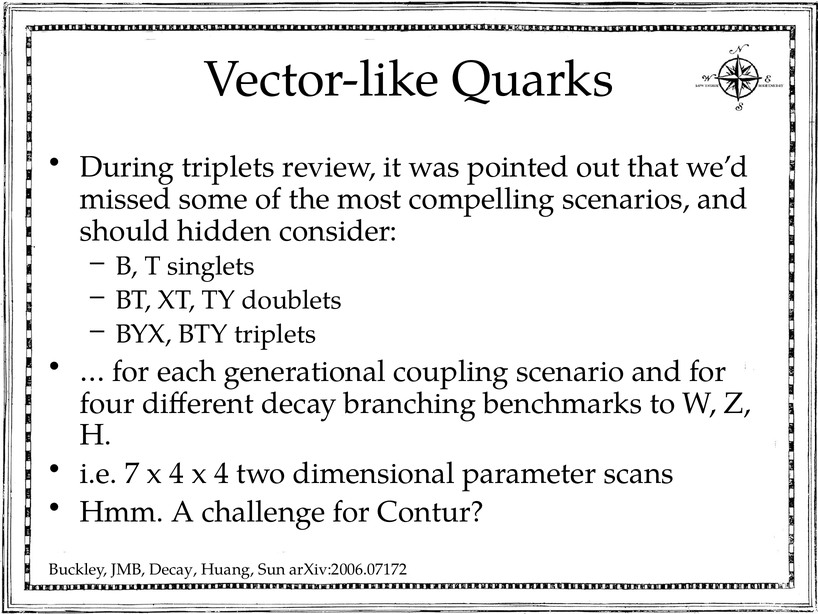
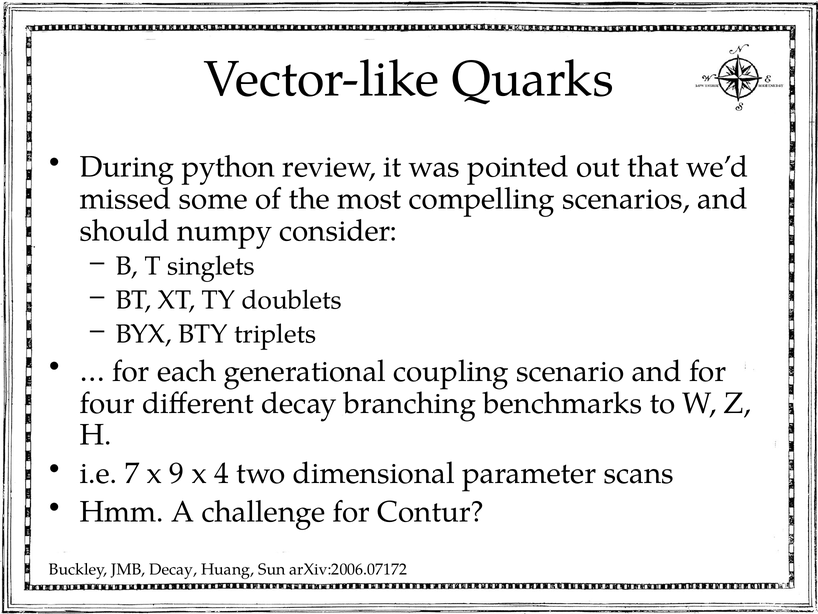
During triplets: triplets -> python (228, 167)
hidden: hidden -> numpy (225, 231)
7 x 4: 4 -> 9 (177, 473)
